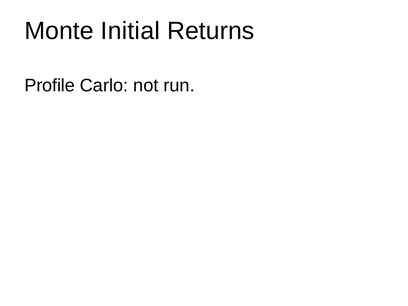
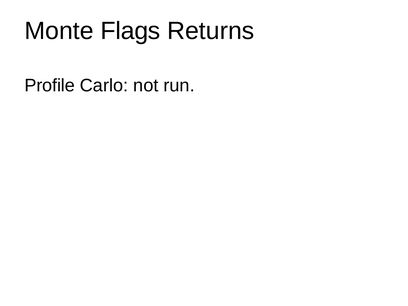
Initial: Initial -> Flags (130, 31)
